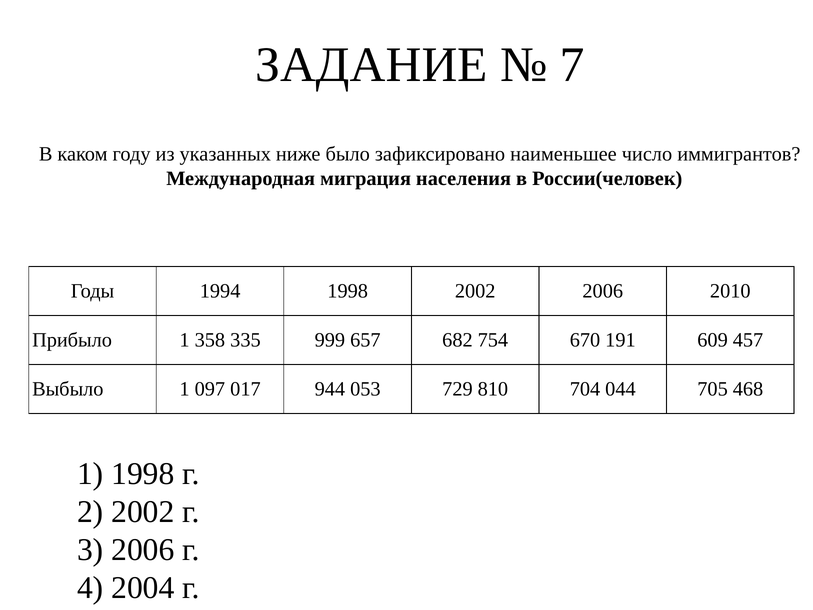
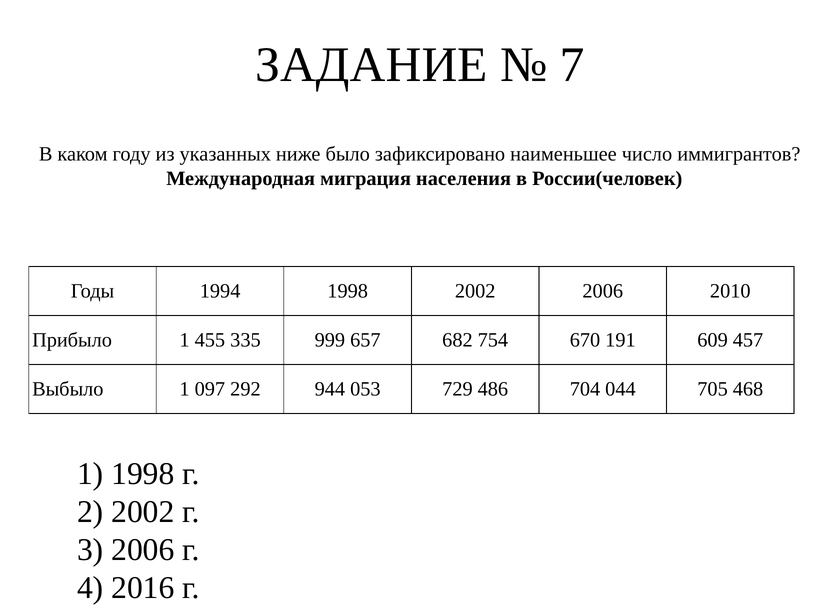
358: 358 -> 455 (210, 340)
017: 017 -> 292 (245, 389)
810: 810 -> 486 (493, 389)
2004: 2004 -> 2016 (143, 587)
